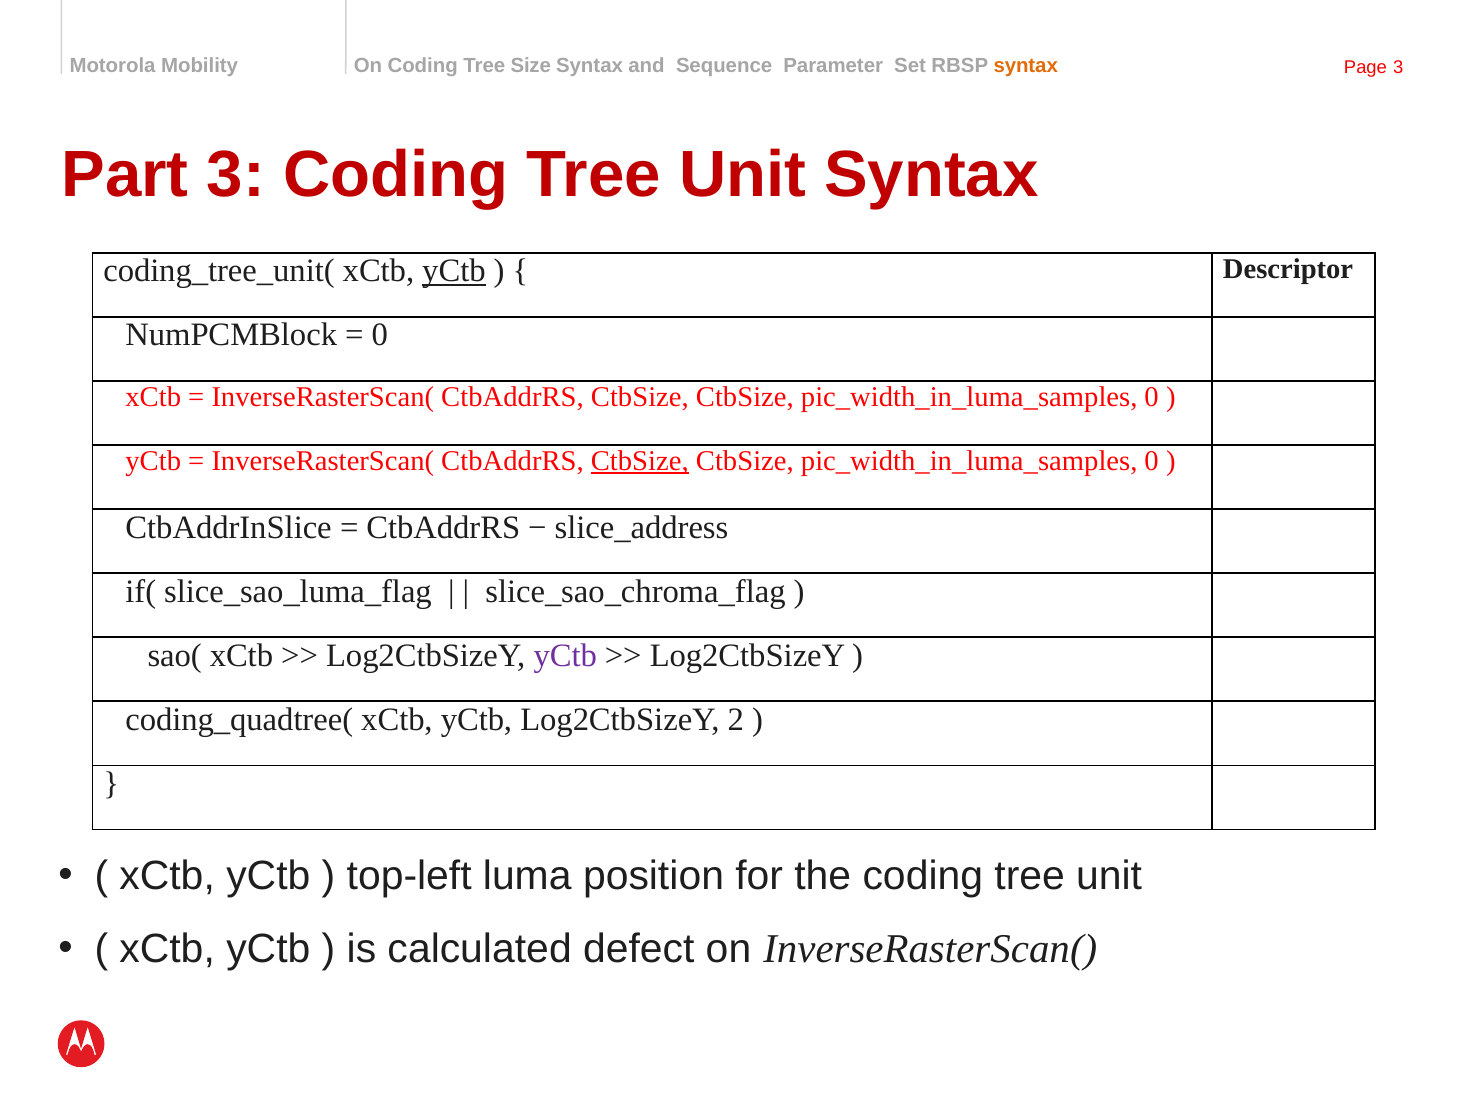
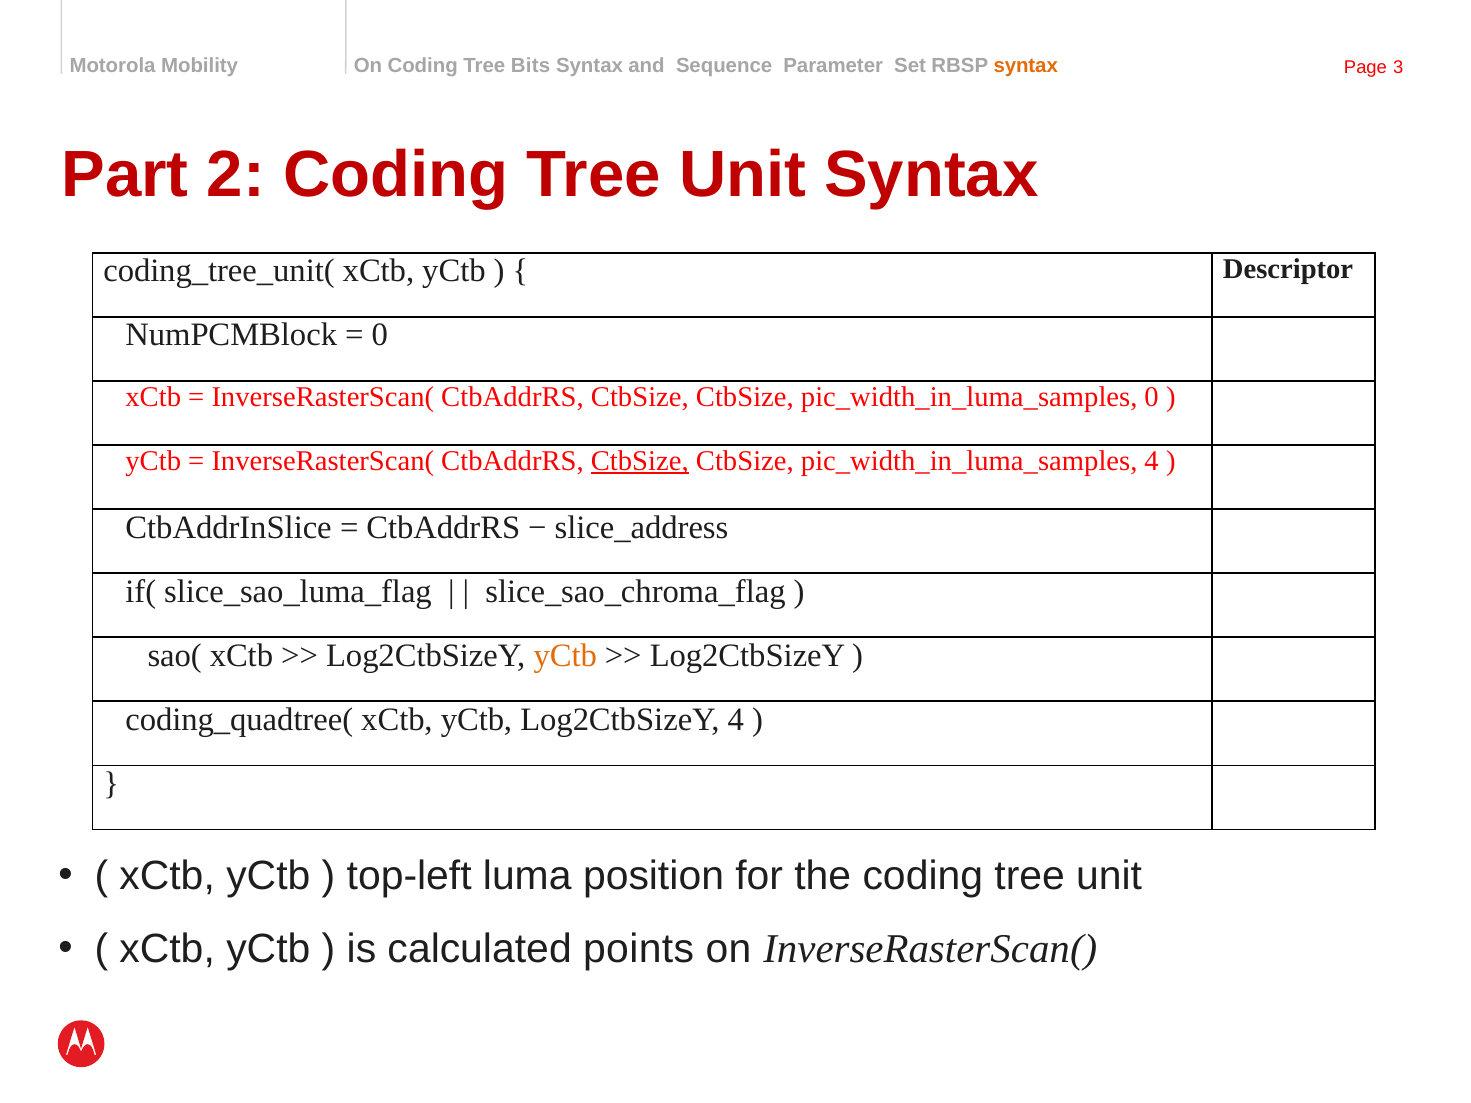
Size: Size -> Bits (531, 66)
Part 3: 3 -> 2 (236, 175)
yCtb underline: present -> none (454, 271)
0: 0 -> 4 (1152, 461)
yCtb colour: purple -> orange (565, 656)
Log2CtbSizeY 2: 2 -> 4 (736, 720)
defect: defect -> points (639, 950)
